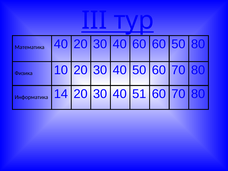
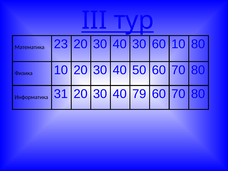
Математика 40: 40 -> 23 (61, 44)
40 60: 60 -> 30 (139, 44)
60 50: 50 -> 10 (178, 44)
14: 14 -> 31 (61, 94)
51: 51 -> 79 (139, 94)
